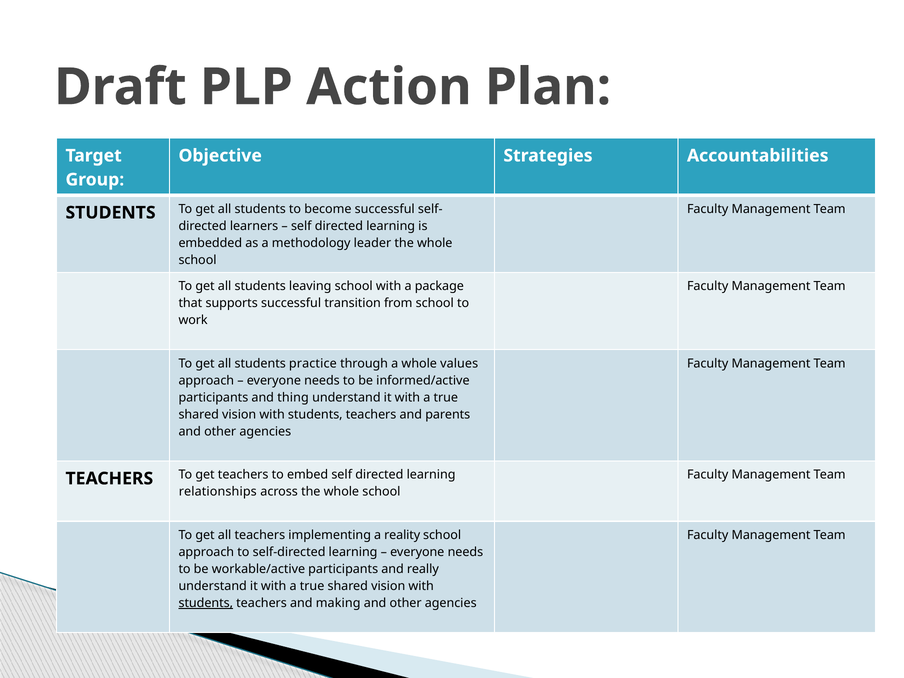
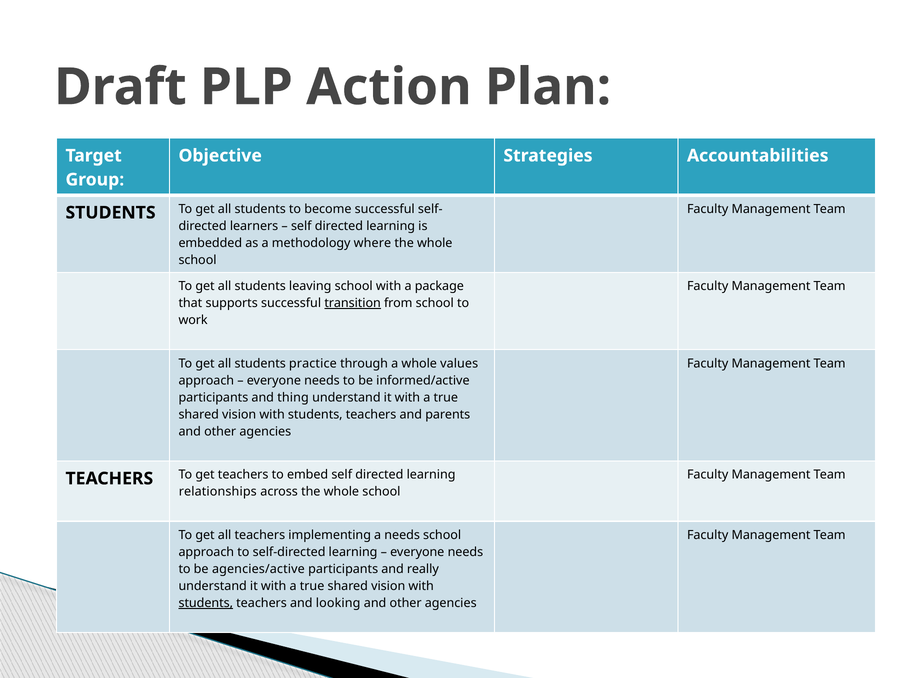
leader: leader -> where (372, 243)
transition underline: none -> present (353, 303)
a reality: reality -> needs (402, 535)
workable/active: workable/active -> agencies/active (258, 569)
making: making -> looking (338, 603)
